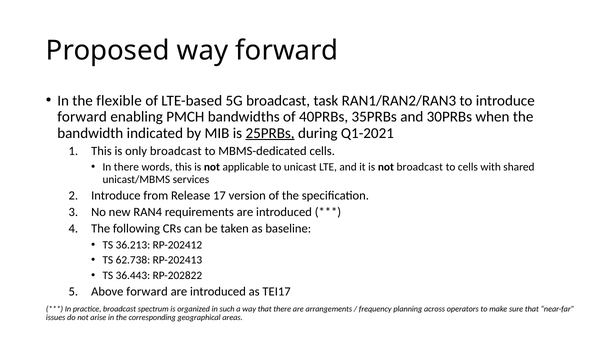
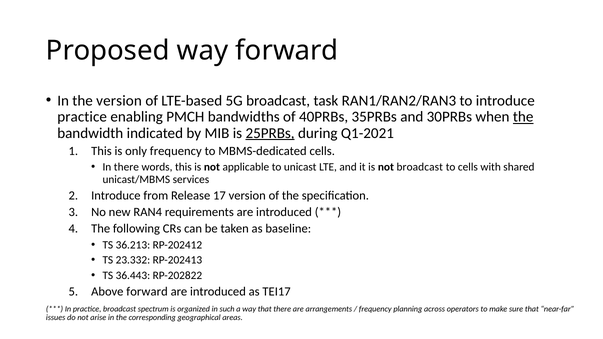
the flexible: flexible -> version (119, 101)
forward: forward -> practice (82, 117)
the underline: none -> present (523, 117)
only broadcast: broadcast -> frequency (176, 151)
62.738: 62.738 -> 23.332 (133, 260)
